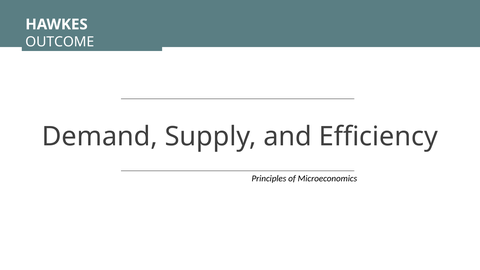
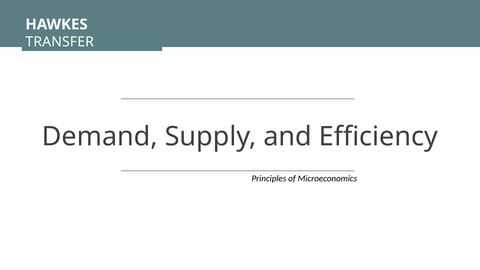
OUTCOME: OUTCOME -> TRANSFER (60, 42)
